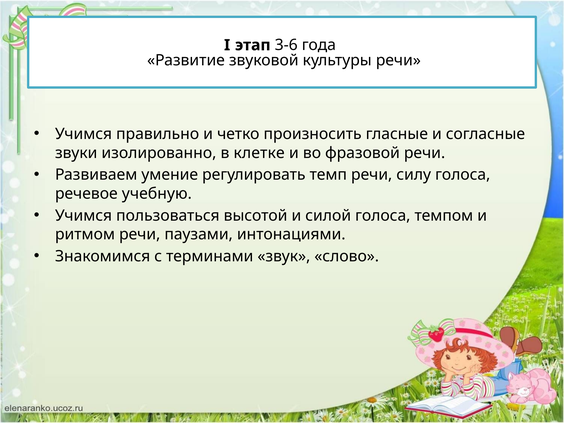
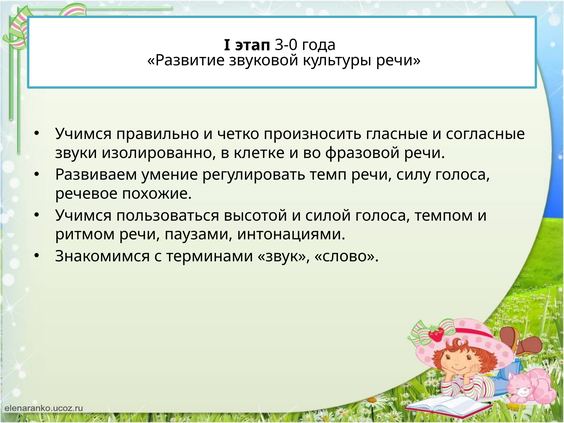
3-6: 3-6 -> 3-0 (286, 45)
учебную: учебную -> похожие (157, 194)
